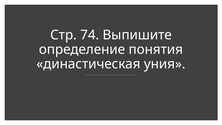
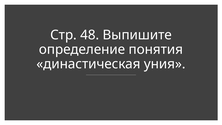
74: 74 -> 48 (90, 35)
